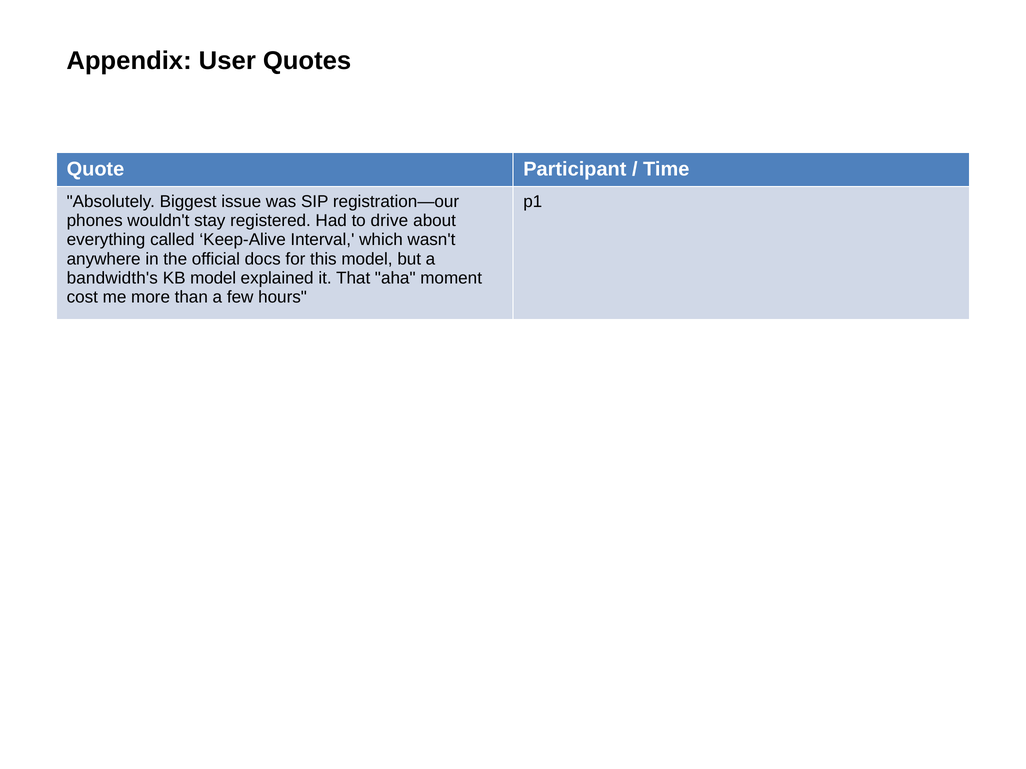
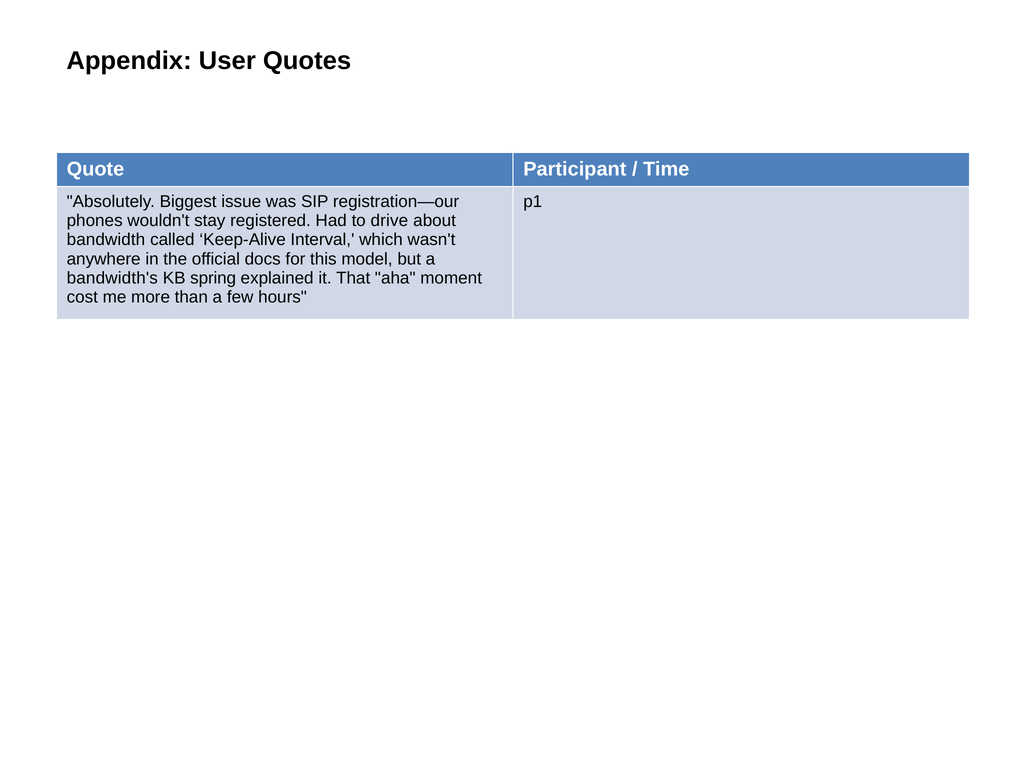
everything: everything -> bandwidth (106, 240)
KB model: model -> spring (213, 278)
